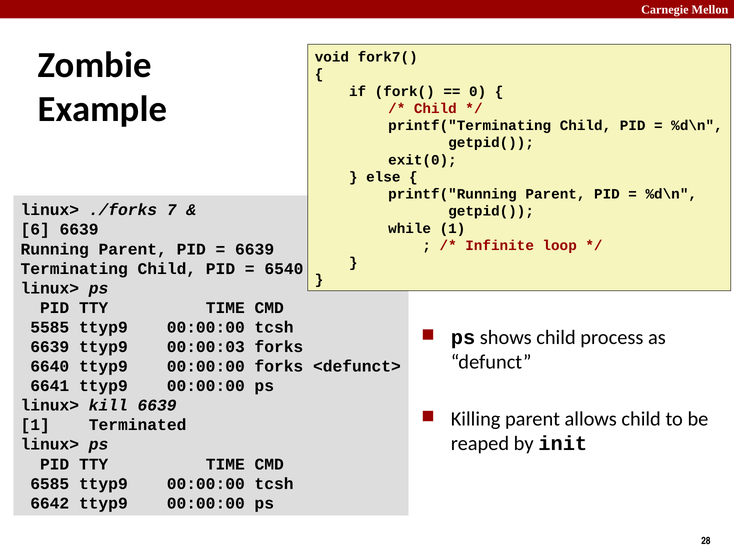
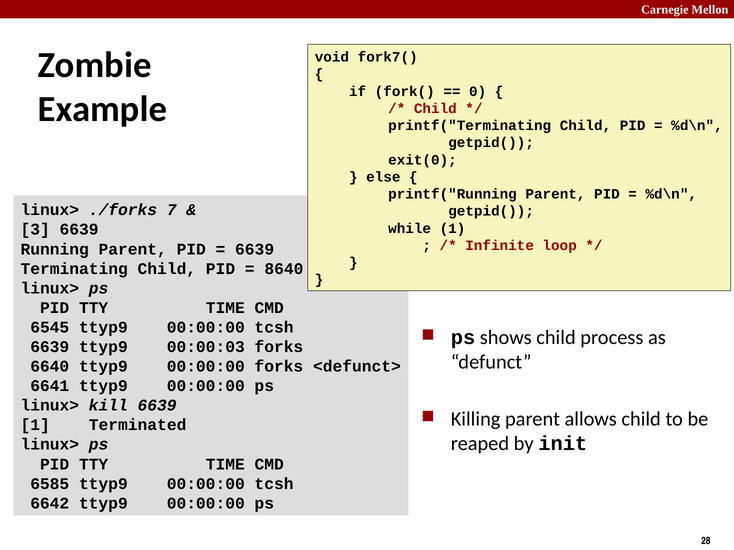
6: 6 -> 3 (35, 230)
6540: 6540 -> 8640 (284, 269)
5585: 5585 -> 6545 (50, 328)
